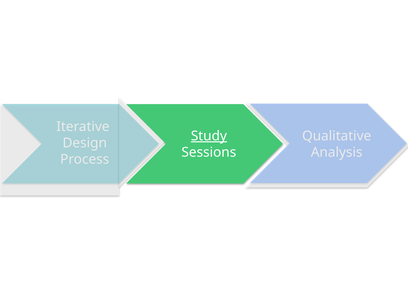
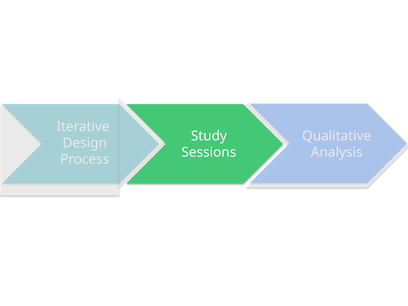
Study underline: present -> none (209, 136)
